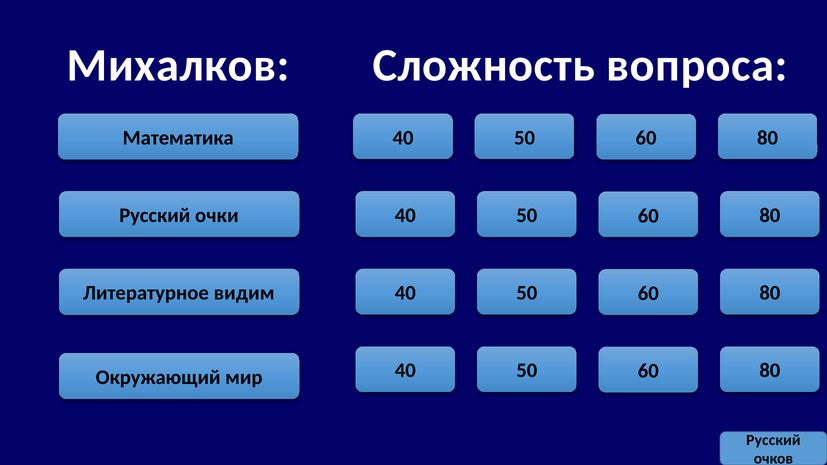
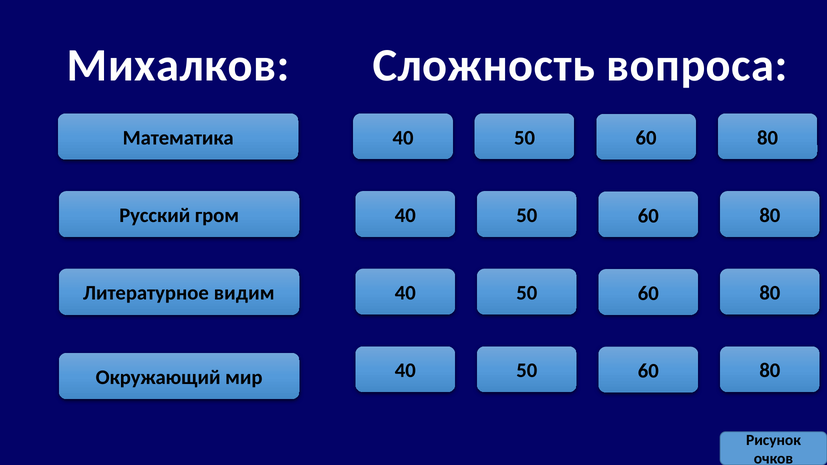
очки: очки -> гром (217, 216)
Русский: Русский -> Рисунок (774, 440)
